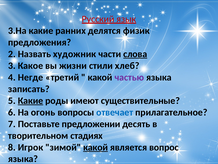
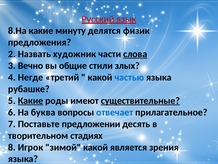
3.На: 3.На -> 8.На (17, 31)
ранних: ранних -> минуту (71, 31)
Какое: Какое -> Вечно (30, 65)
жизни: жизни -> общие (73, 65)
хлеб: хлеб -> злых (127, 65)
частью colour: purple -> blue (129, 77)
записать: записать -> рубашке (29, 89)
существительные underline: none -> present (140, 100)
огонь: огонь -> буква (43, 112)
какой underline: present -> none (96, 147)
вопрос: вопрос -> зрения (164, 147)
